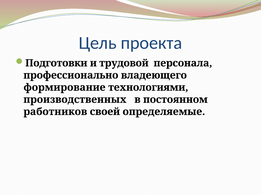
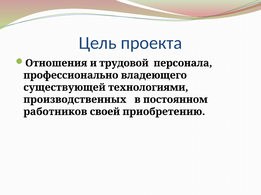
Подготовки: Подготовки -> Отношения (56, 63)
формирование: формирование -> существующей (65, 88)
определяемые: определяемые -> приобретению (164, 112)
